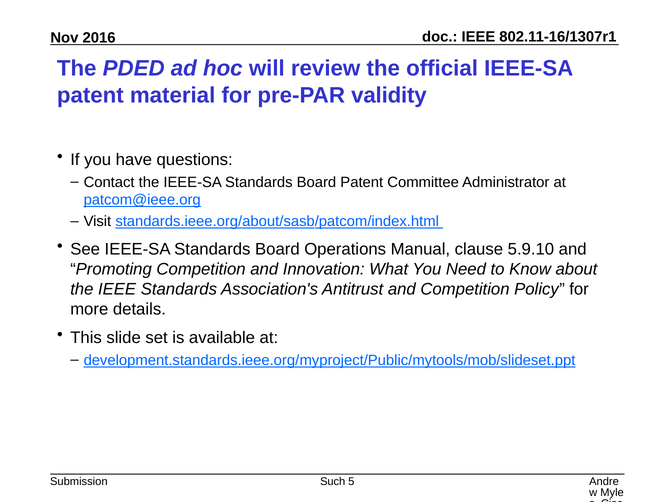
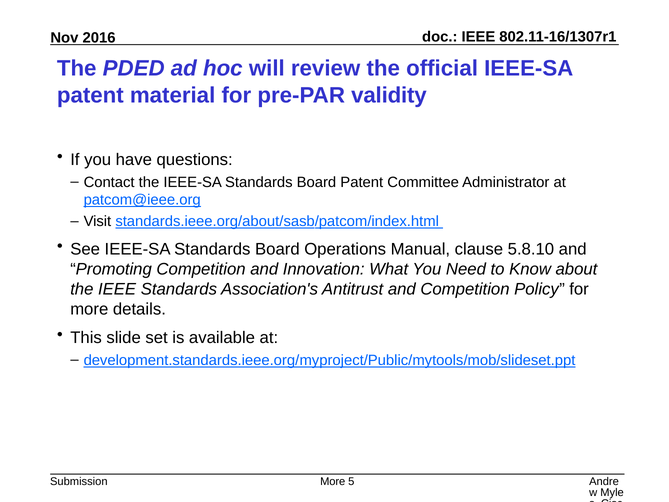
5.9.10: 5.9.10 -> 5.8.10 (531, 249)
Such: Such -> More (333, 481)
